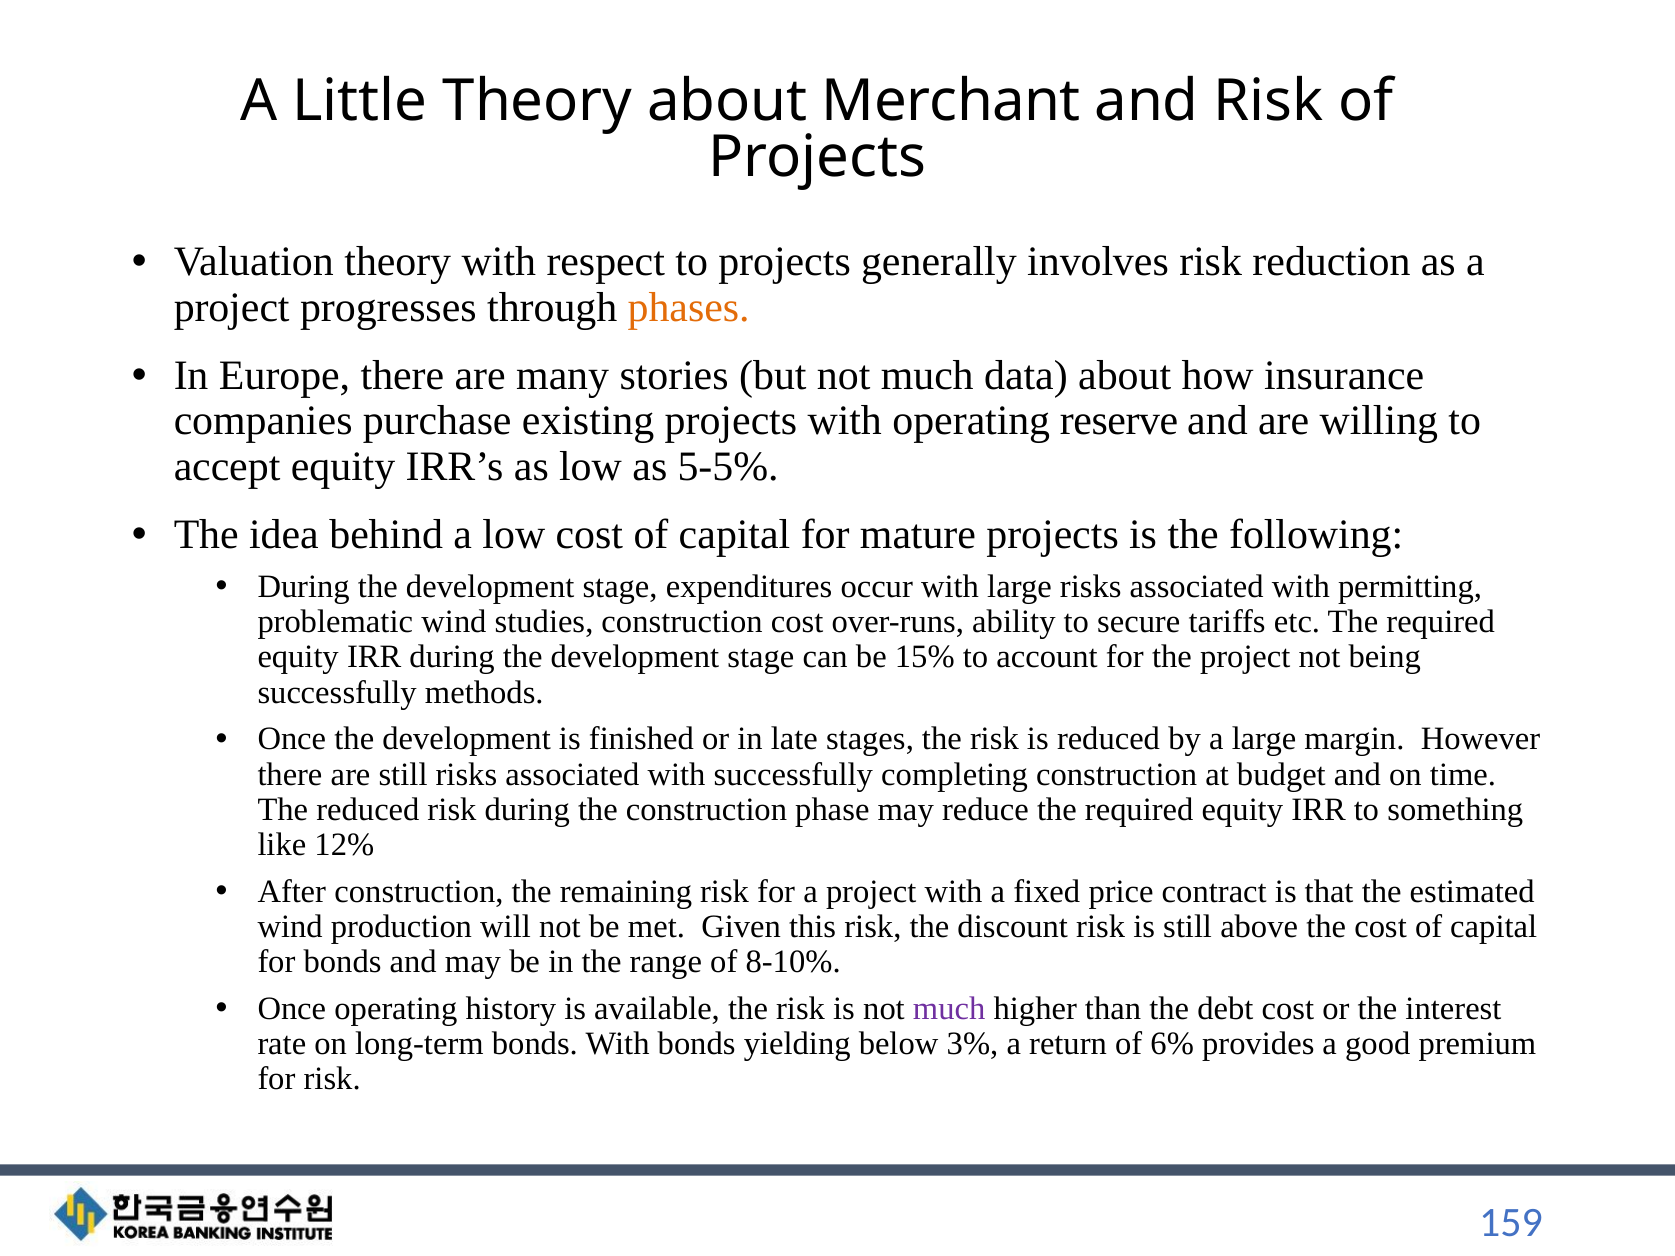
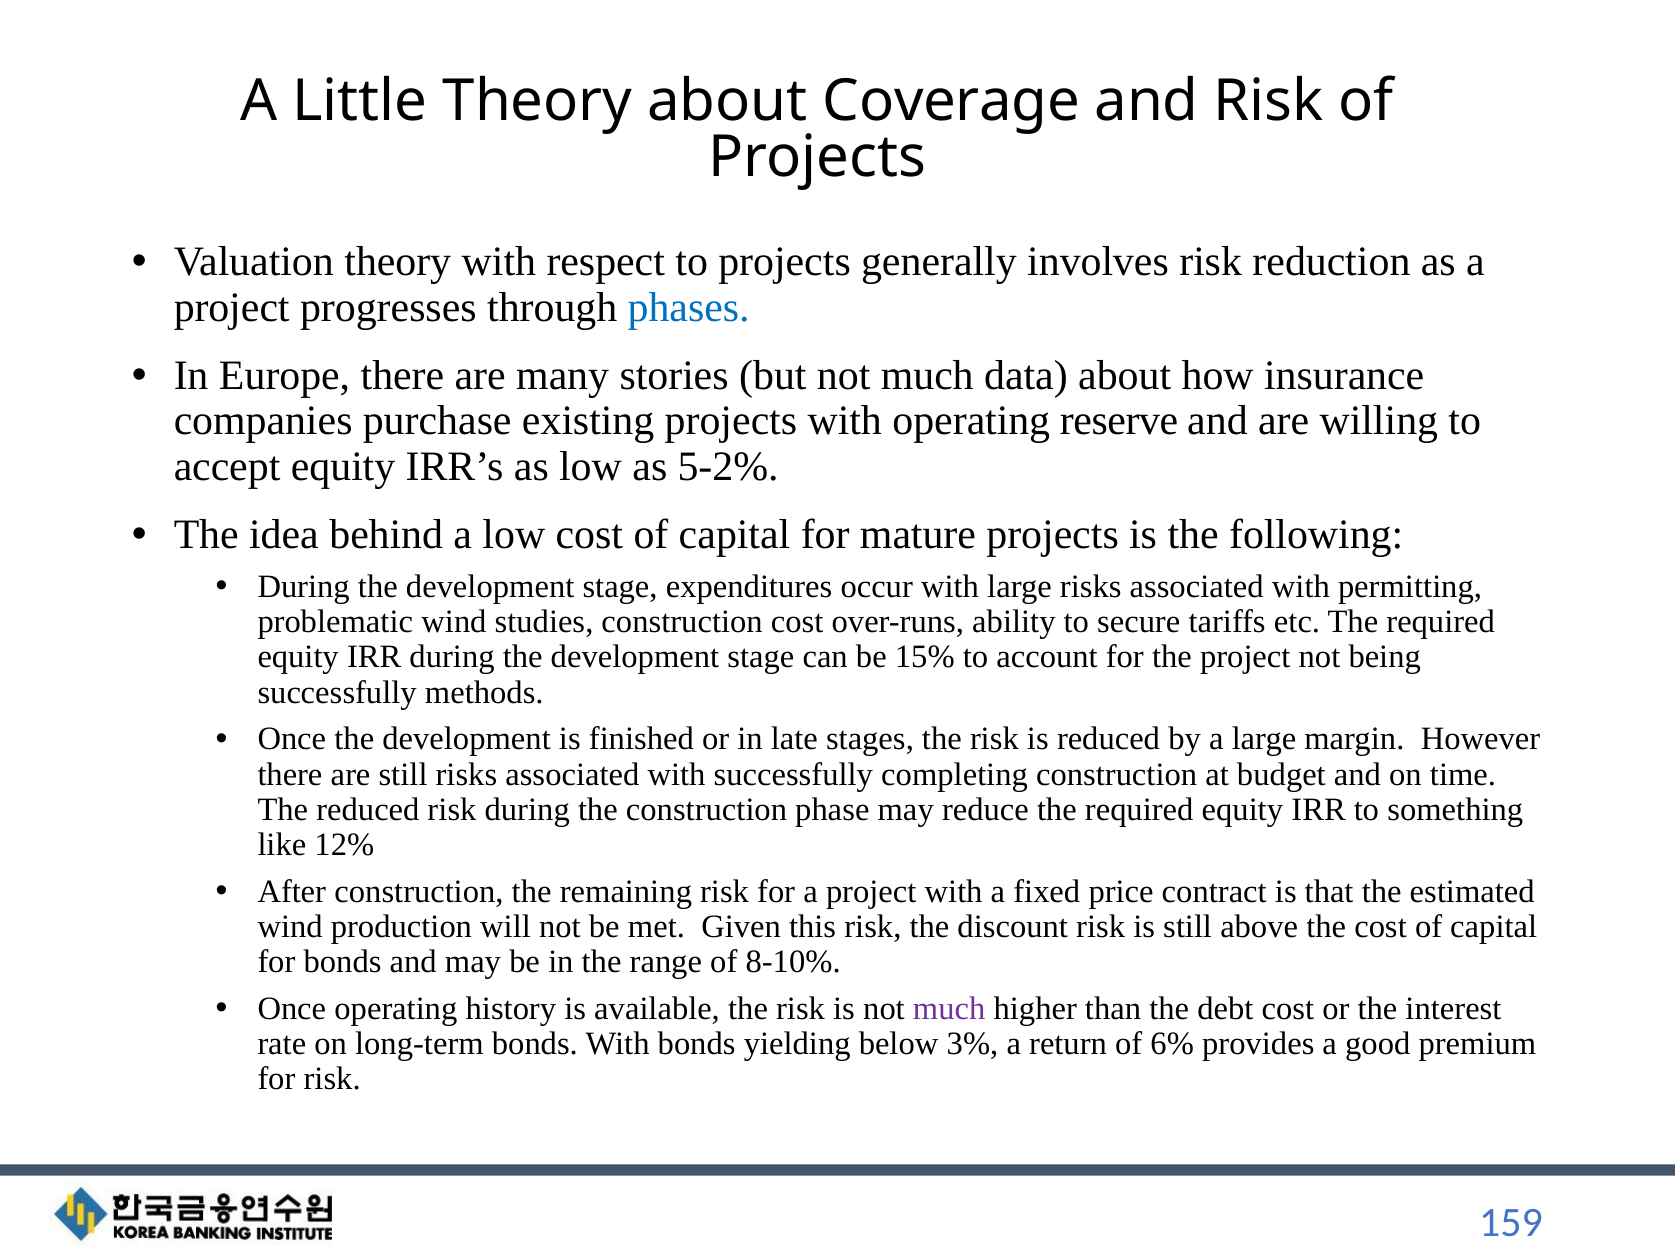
Merchant: Merchant -> Coverage (951, 101)
phases colour: orange -> blue (689, 307)
5-5%: 5-5% -> 5-2% (728, 466)
